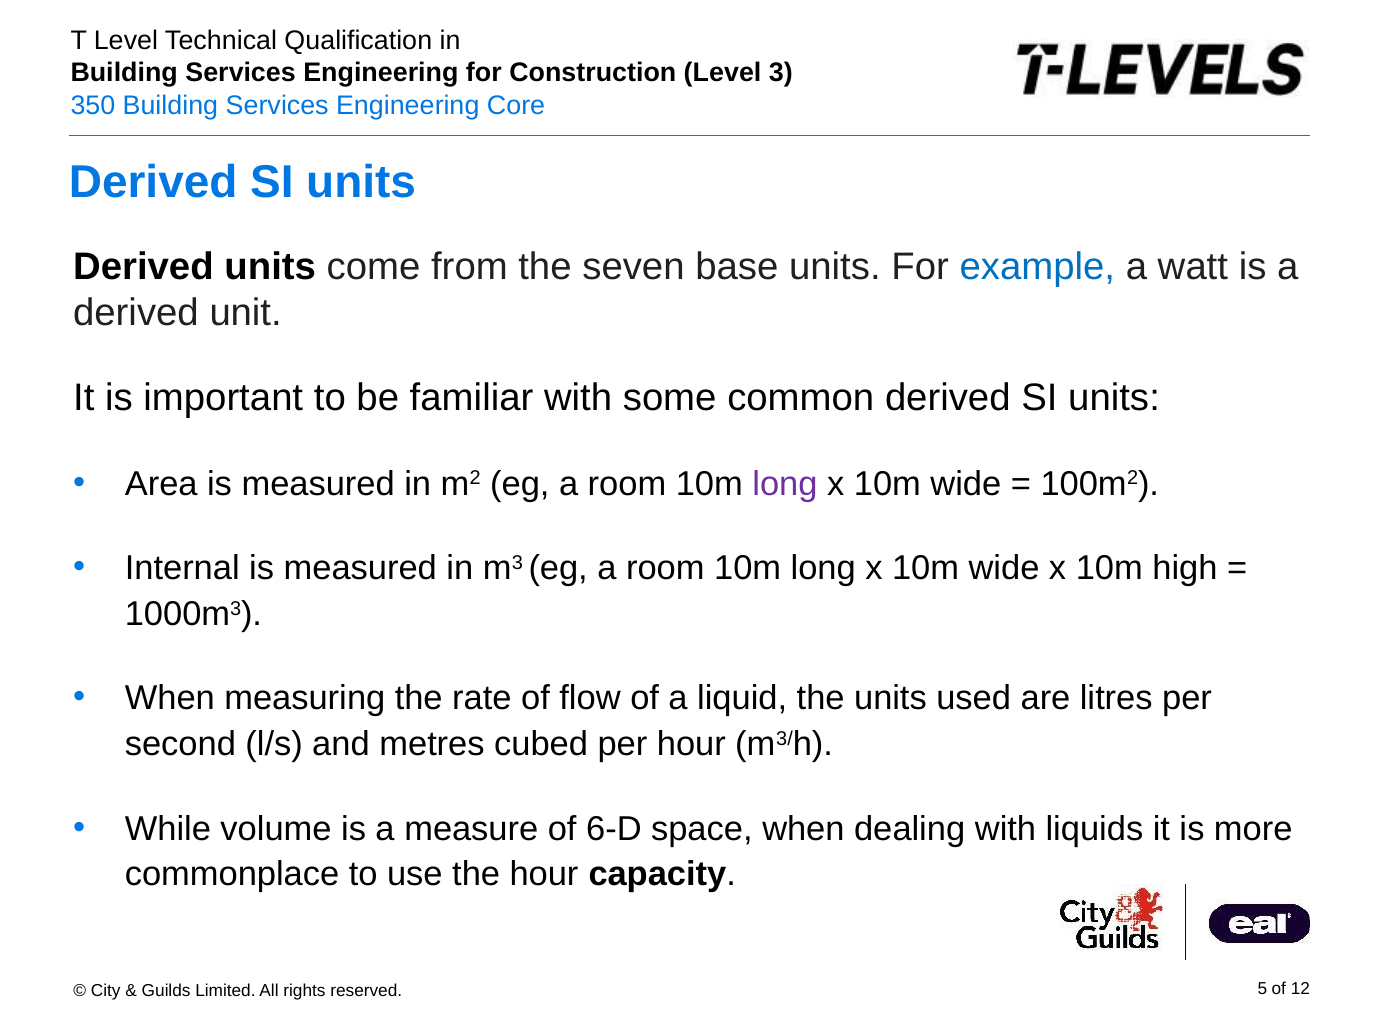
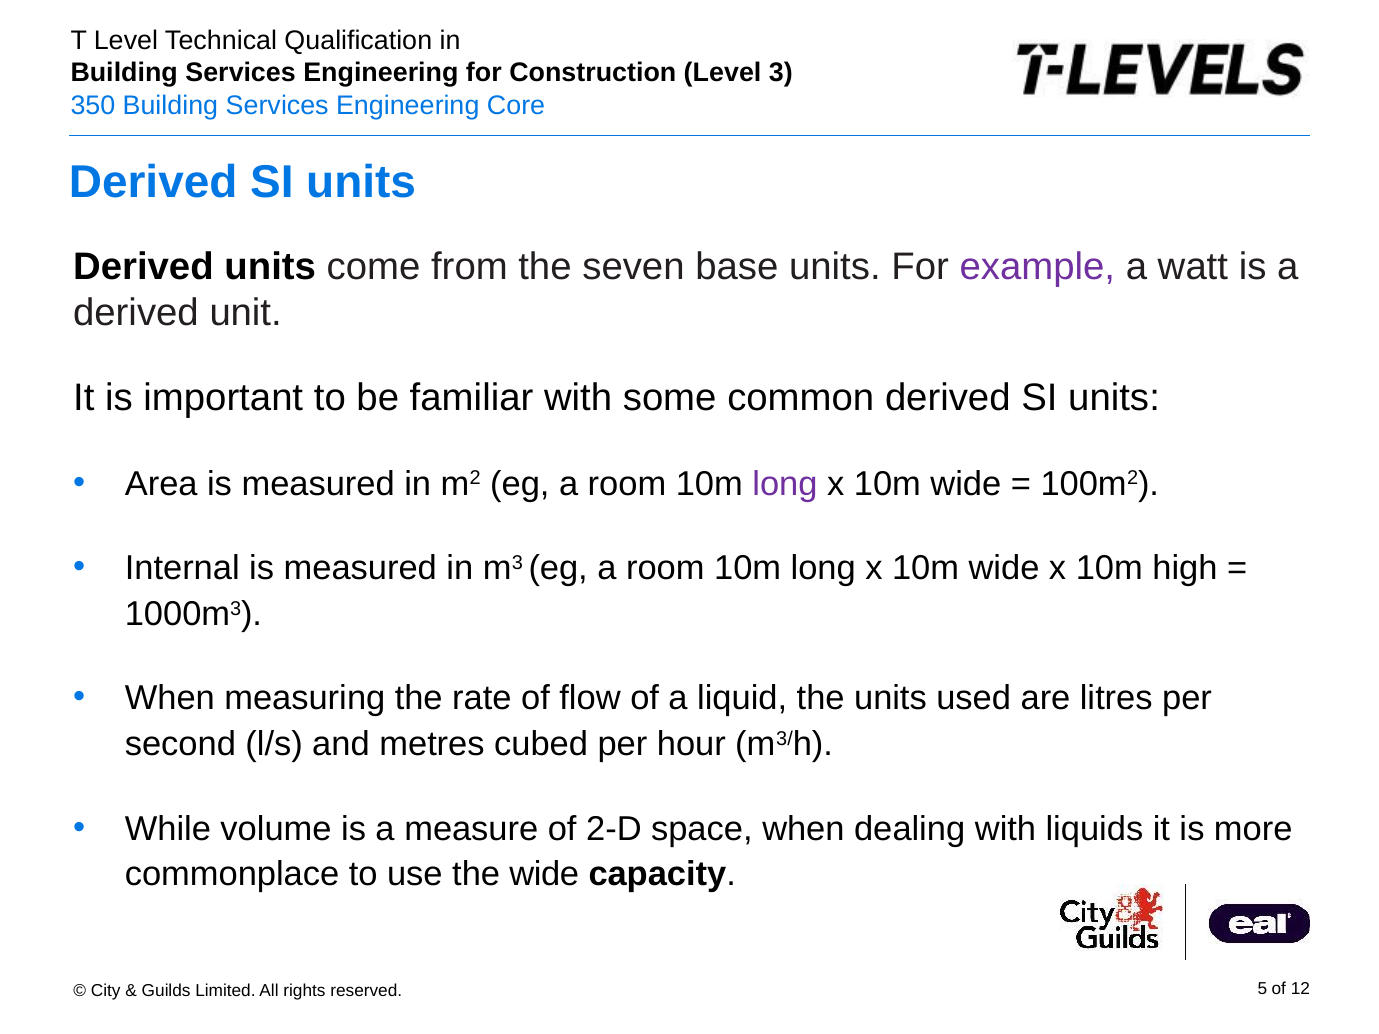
example colour: blue -> purple (1037, 267)
6-D: 6-D -> 2-D (614, 829)
the hour: hour -> wide (544, 875)
